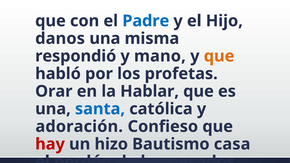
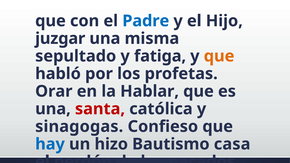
danos: danos -> juzgar (60, 39)
respondió: respondió -> sepultado (76, 56)
mano: mano -> fatiga (160, 56)
santa colour: blue -> red (100, 109)
adoración: adoración -> sinagogas (79, 127)
hay colour: red -> blue (50, 144)
